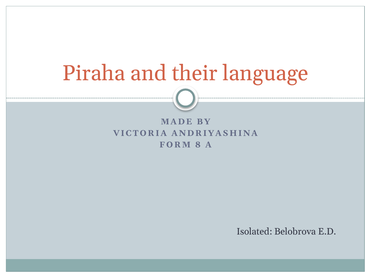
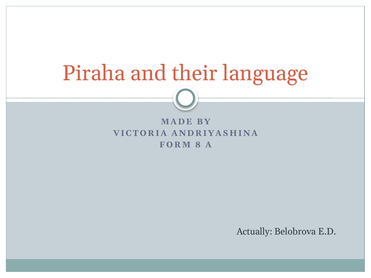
Isolated: Isolated -> Actually (254, 232)
